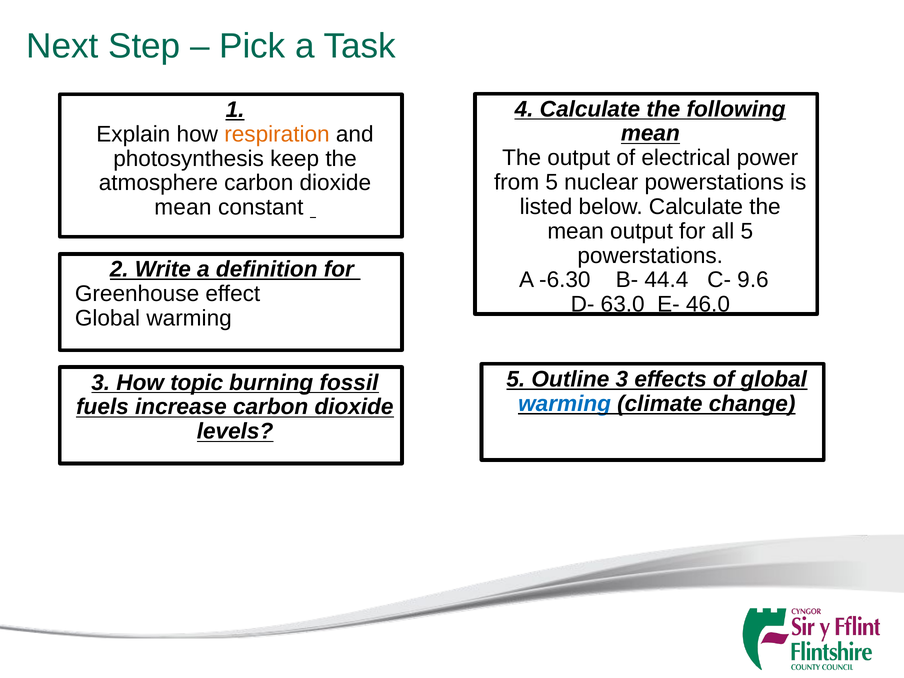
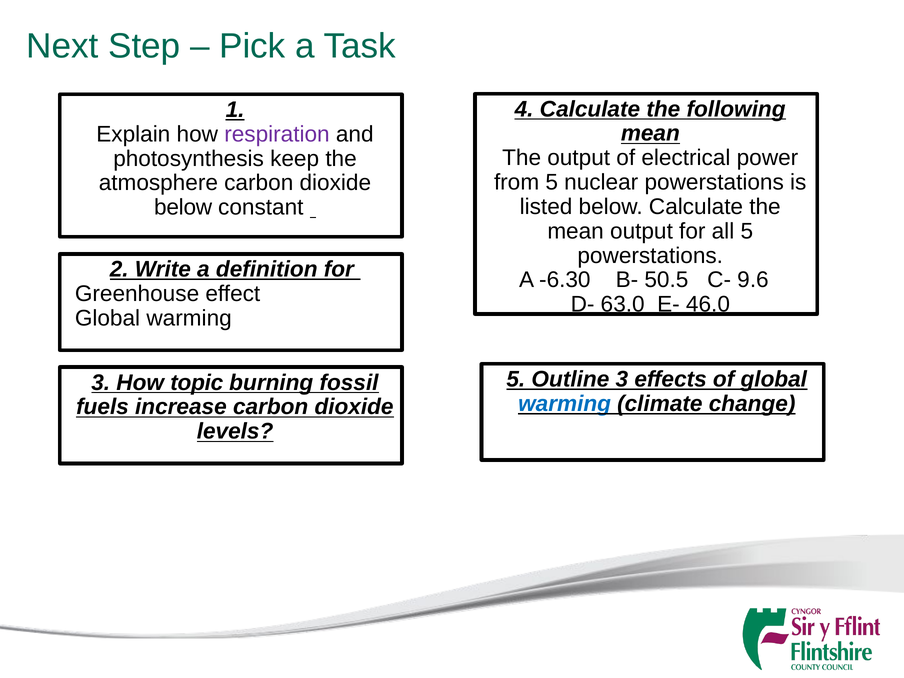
respiration colour: orange -> purple (277, 134)
mean: mean -> below (183, 207)
44.4: 44.4 -> 50.5 (666, 280)
